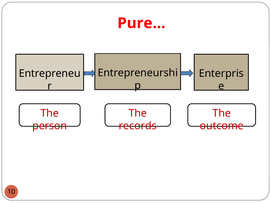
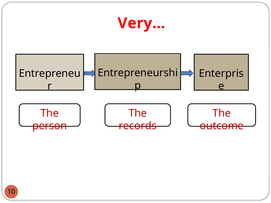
Pure…: Pure… -> Very… (141, 23)
